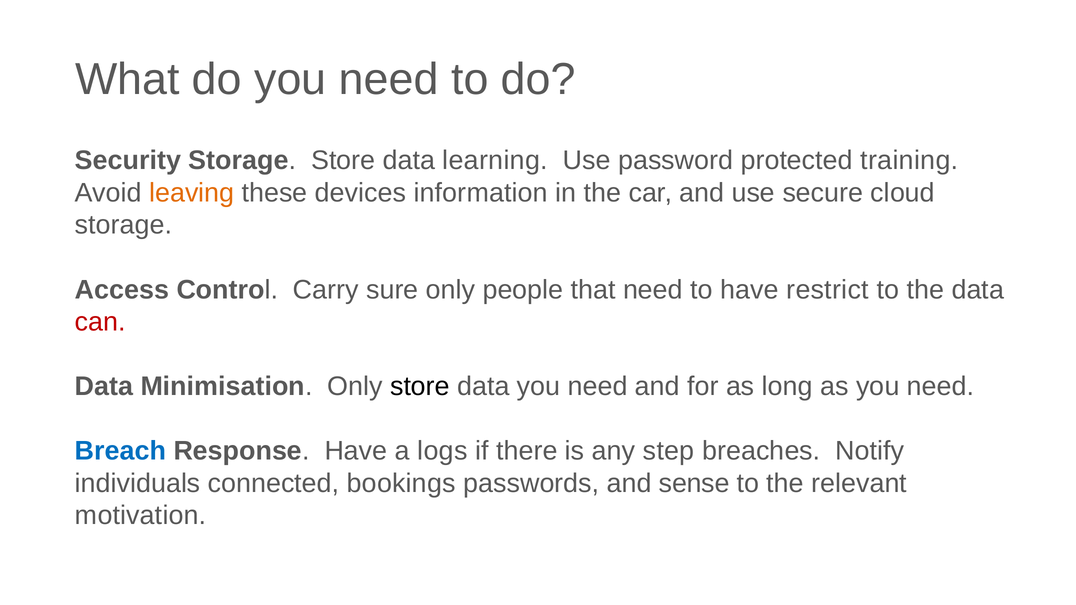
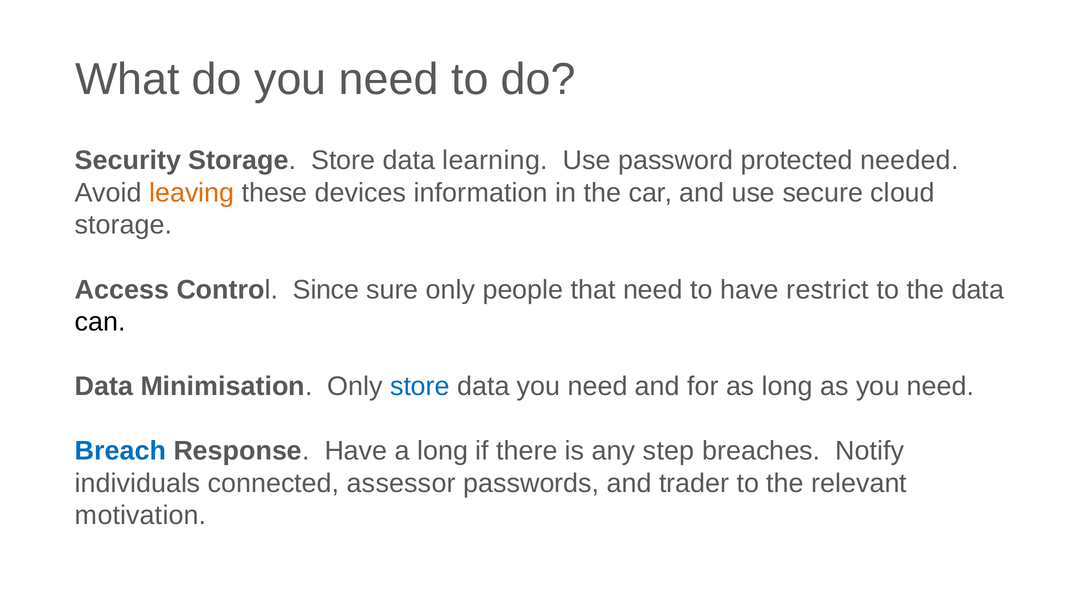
training: training -> needed (909, 161)
Carry: Carry -> Since (326, 290)
can colour: red -> black (100, 322)
store colour: black -> blue (420, 387)
a logs: logs -> long (443, 451)
bookings: bookings -> assessor (401, 483)
sense: sense -> trader (694, 483)
